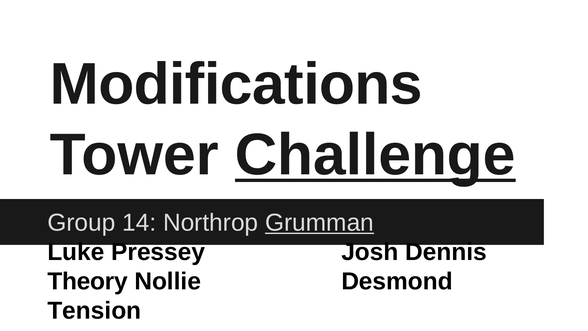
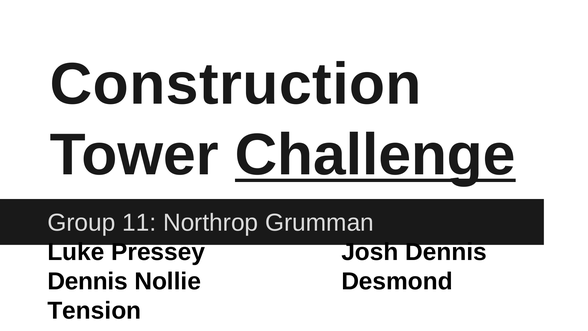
Modifications: Modifications -> Construction (236, 84)
14: 14 -> 11 (139, 223)
Grumman underline: present -> none (320, 223)
Theory: Theory -> Dennis (88, 281)
